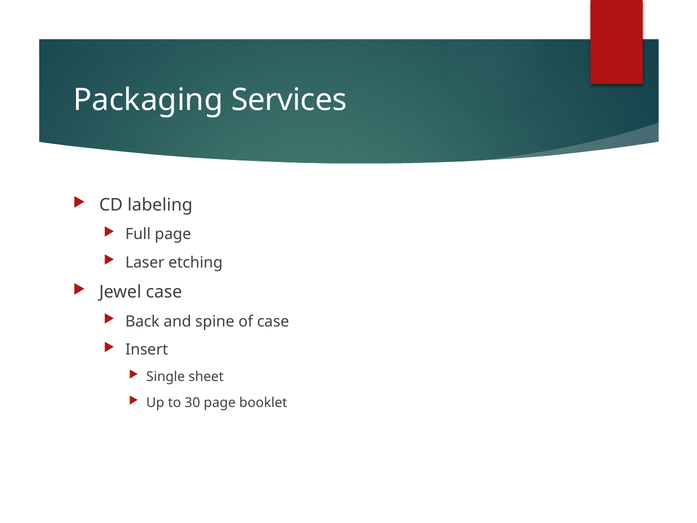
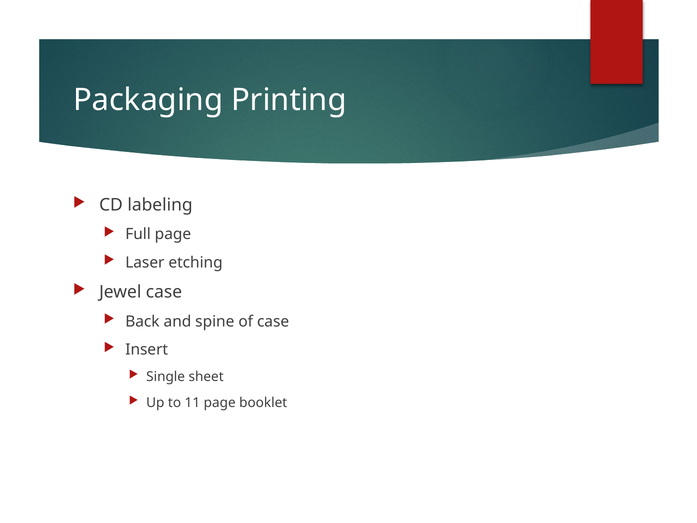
Services: Services -> Printing (289, 100)
30: 30 -> 11 (192, 403)
